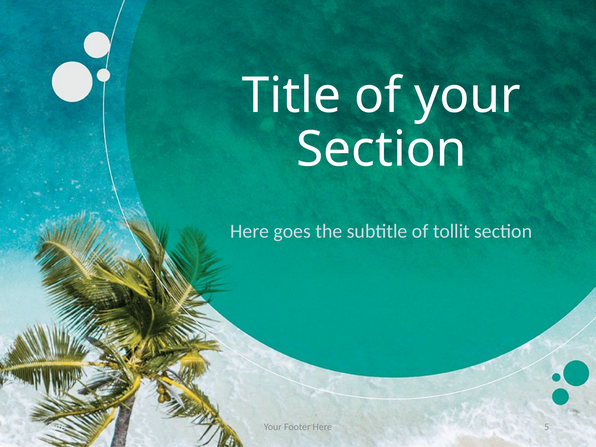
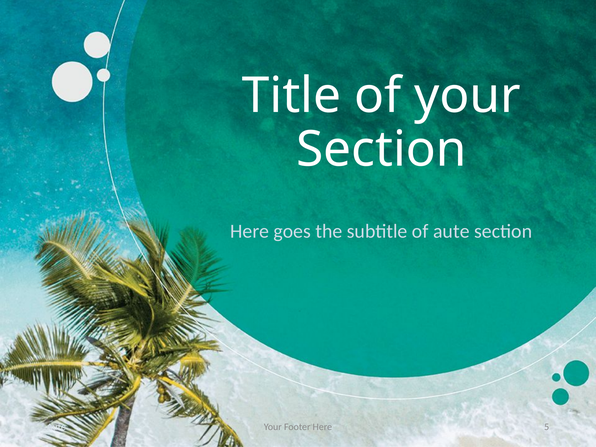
of tollit: tollit -> aute (451, 231)
